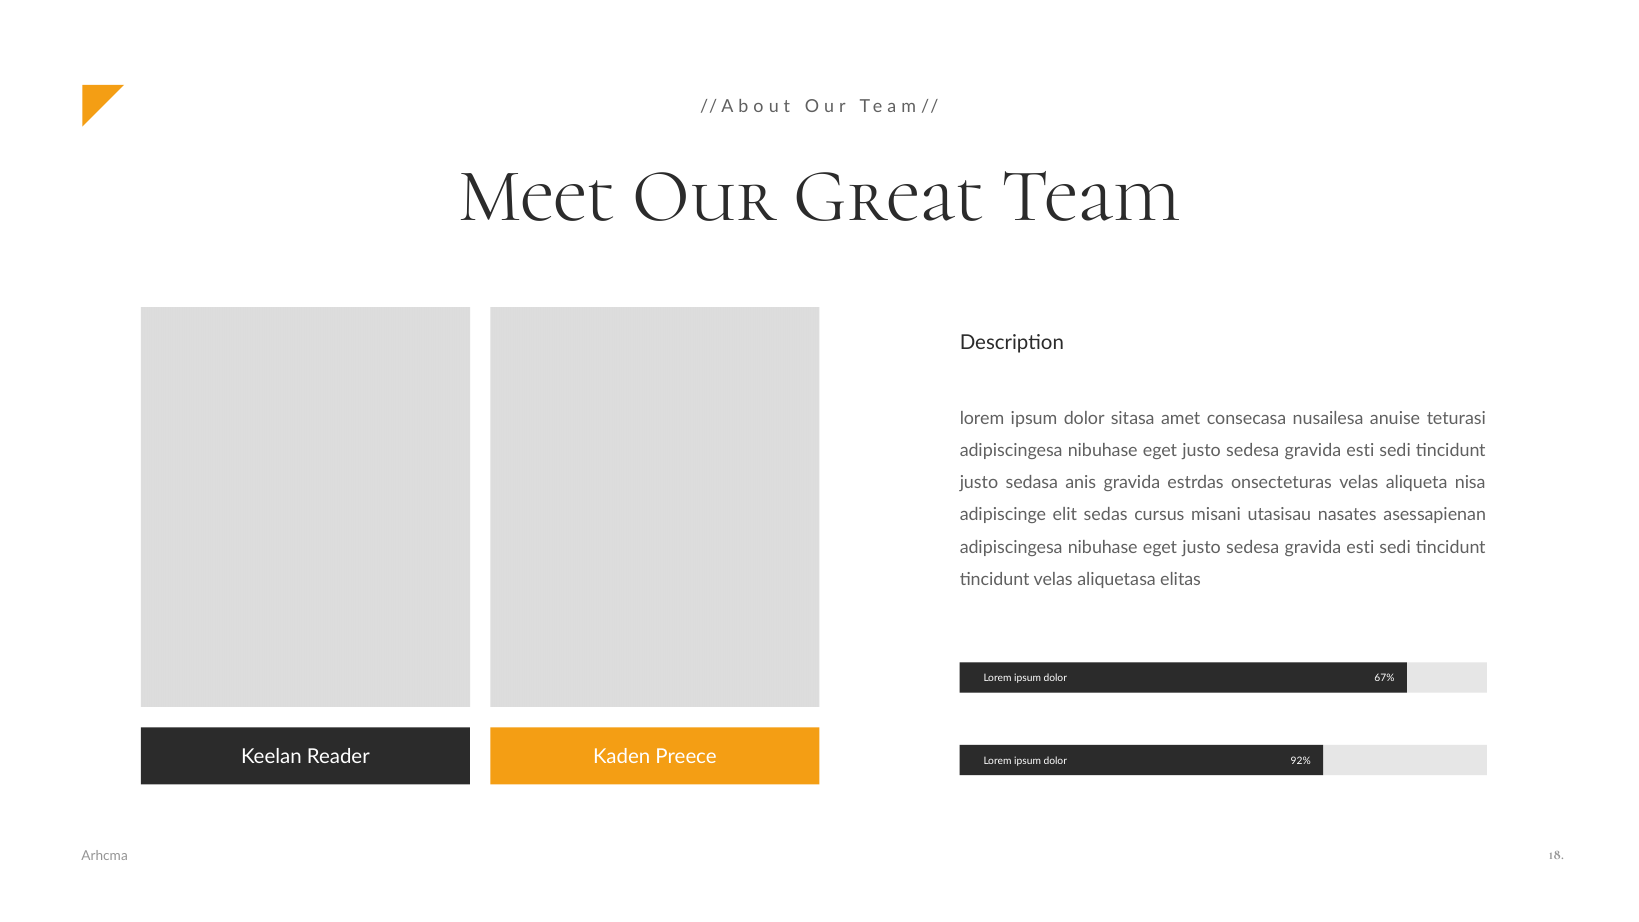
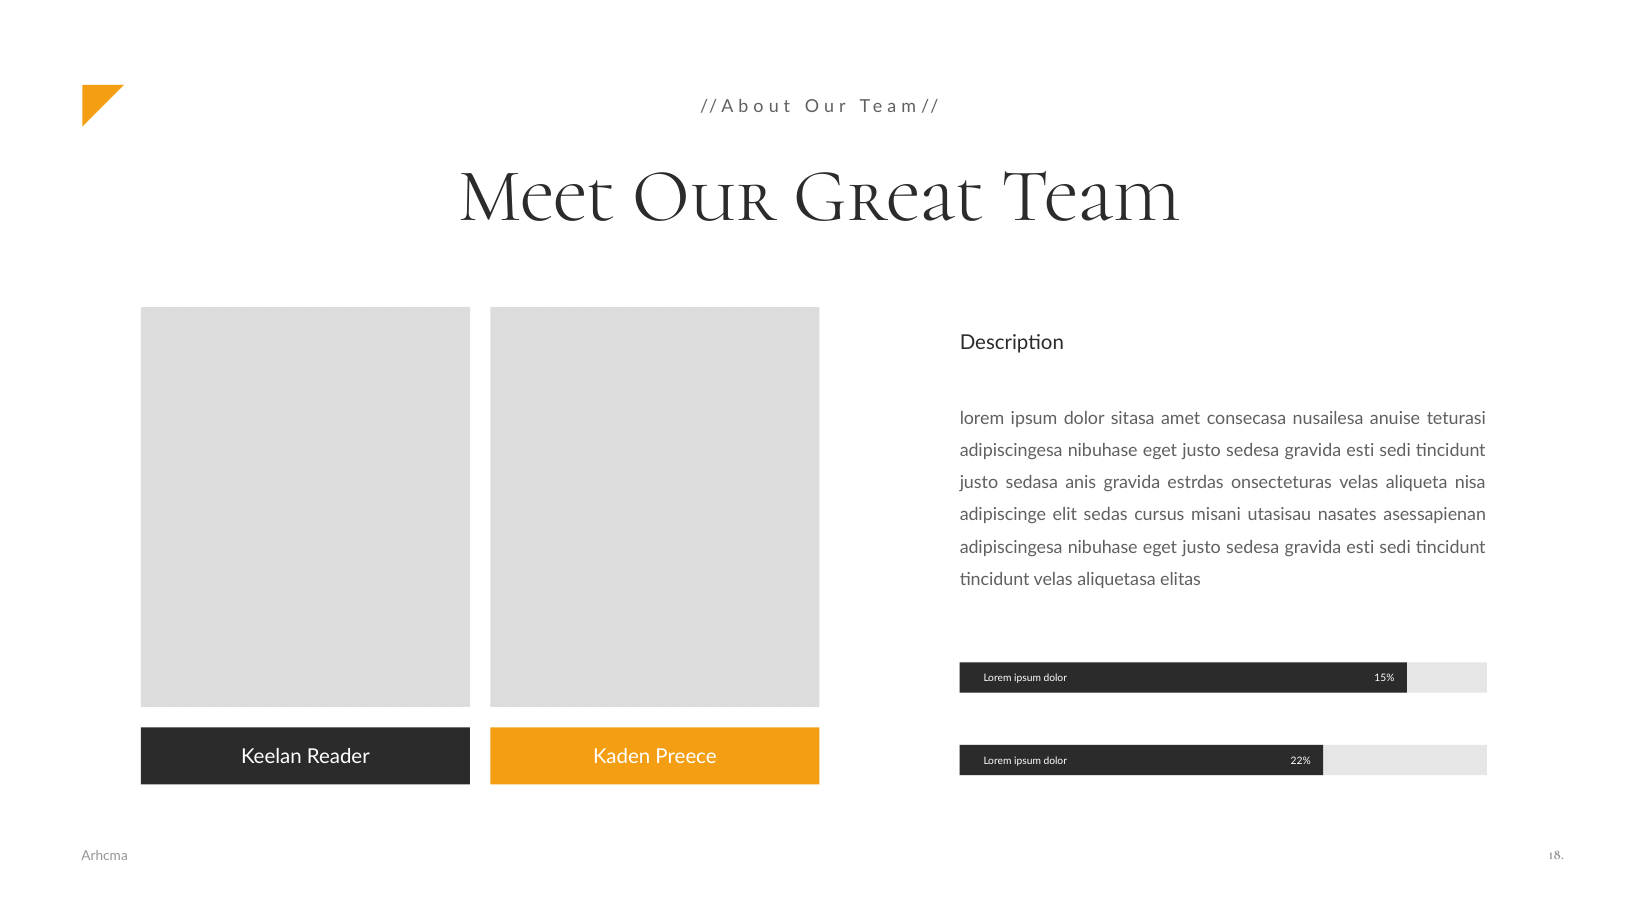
67%: 67% -> 15% (1384, 678)
92%: 92% -> 22% (1301, 761)
